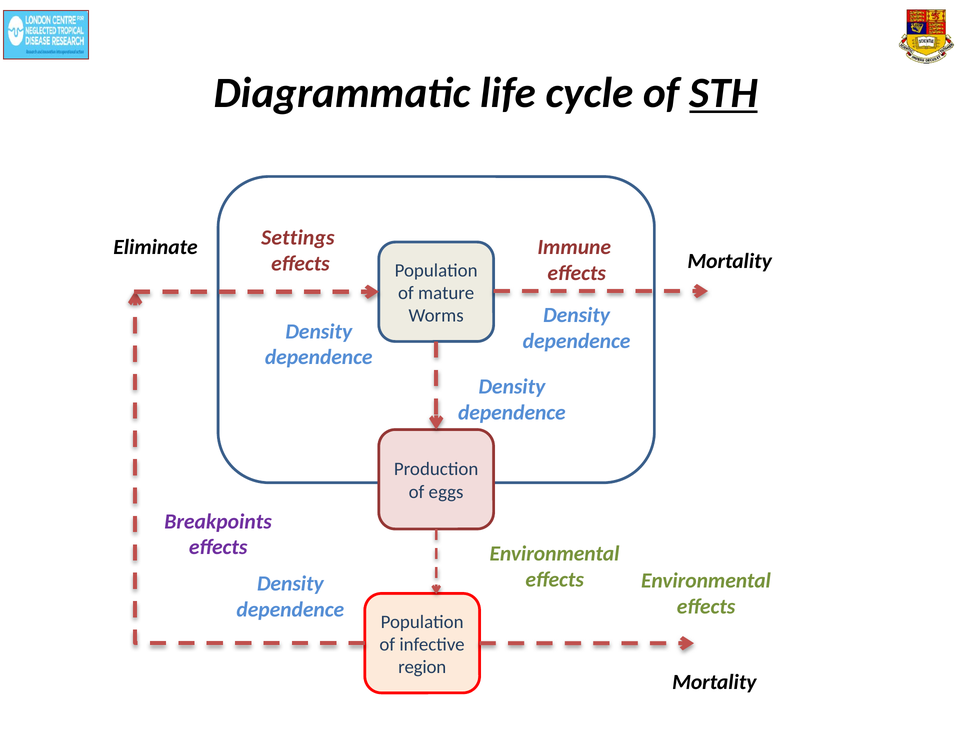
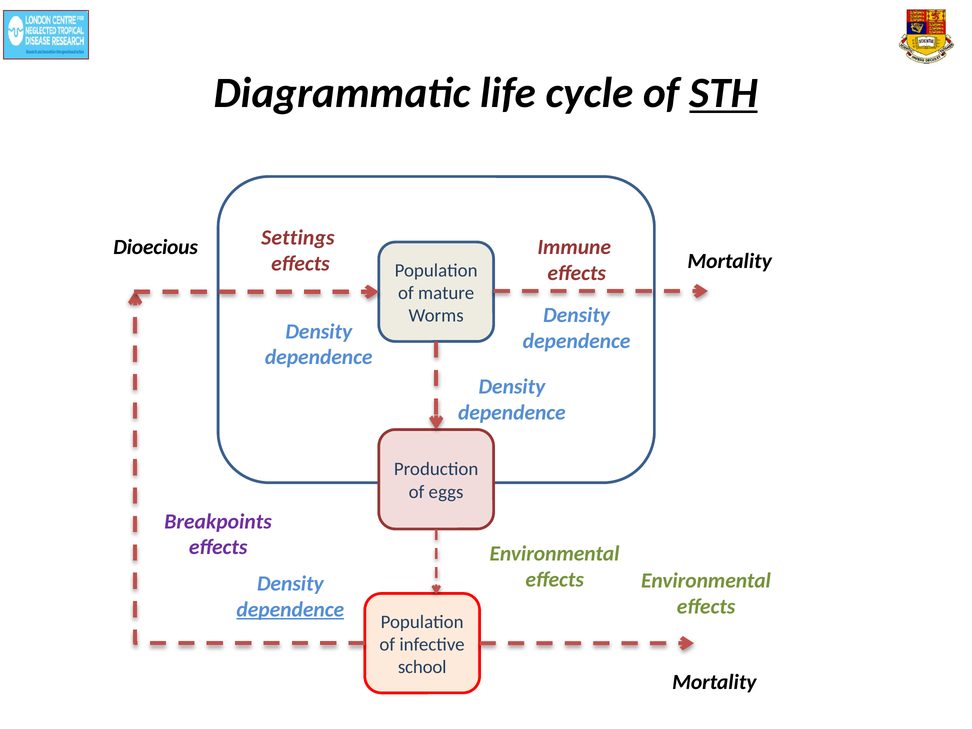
Eliminate: Eliminate -> Dioecious (156, 247)
dependence underline: none -> present (290, 610)
region: region -> school (422, 667)
